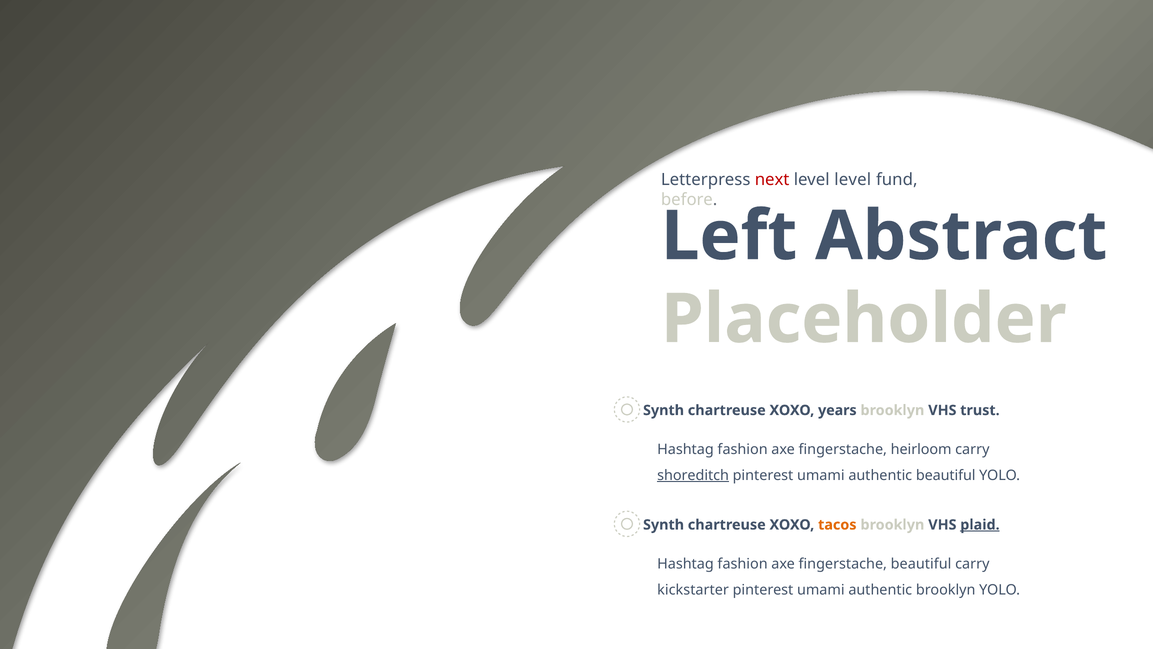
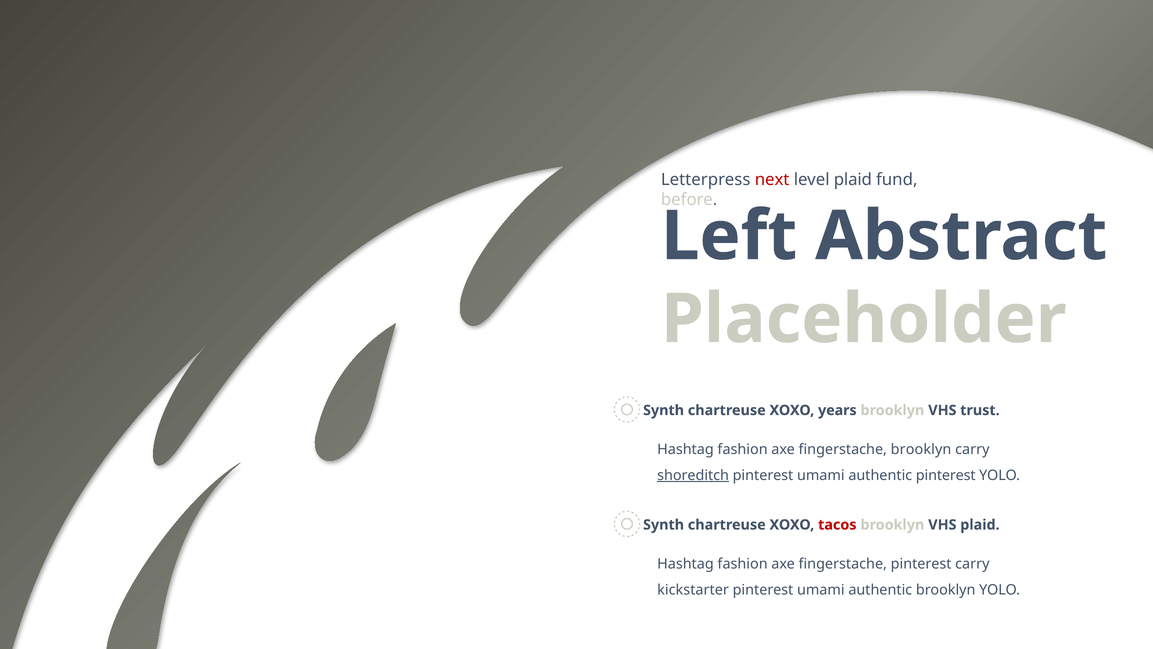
level level: level -> plaid (853, 179)
fingerstache heirloom: heirloom -> brooklyn (921, 449)
authentic beautiful: beautiful -> pinterest (946, 475)
tacos colour: orange -> red (837, 524)
plaid underline: present -> none (980, 524)
fingerstache beautiful: beautiful -> pinterest (921, 563)
